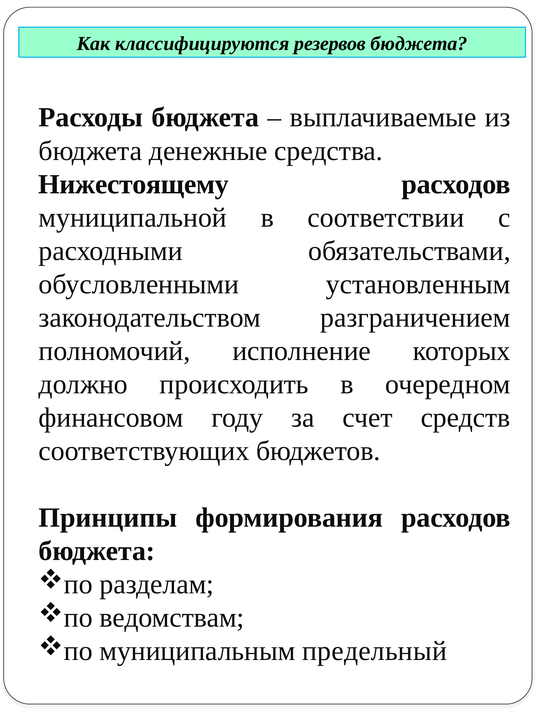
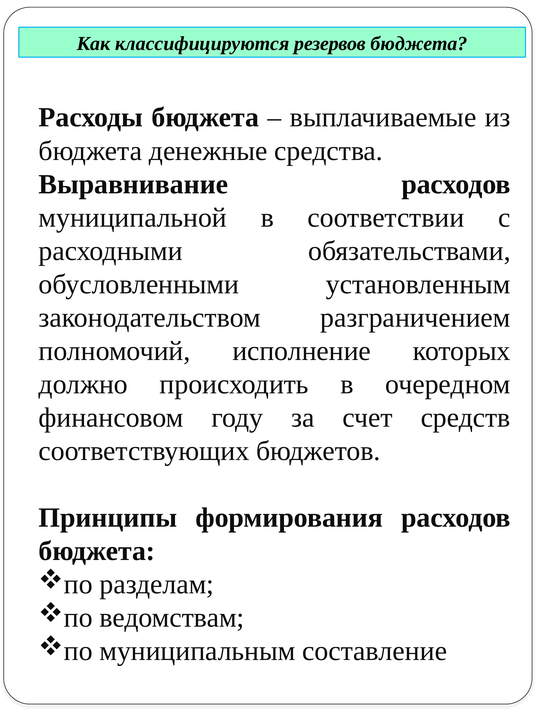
Нижестоящему: Нижестоящему -> Выравнивание (133, 184)
предельный: предельный -> составление (375, 652)
